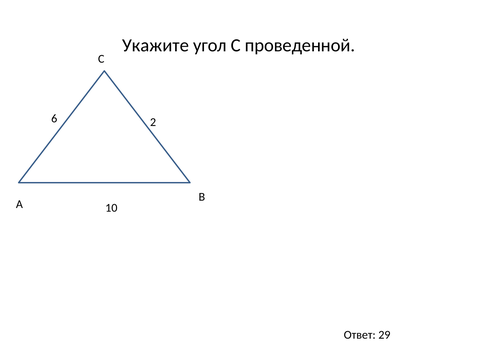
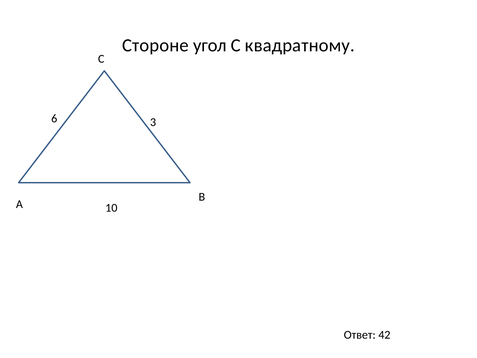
Укажите: Укажите -> Стороне (155, 45)
проведенной: проведенной -> квадратному (300, 45)
2: 2 -> 3 (153, 122)
29: 29 -> 42 (384, 335)
